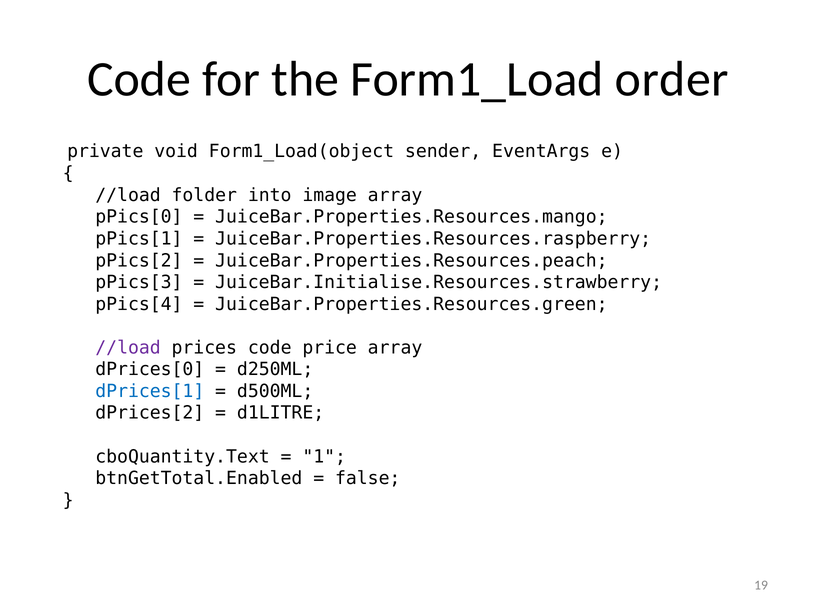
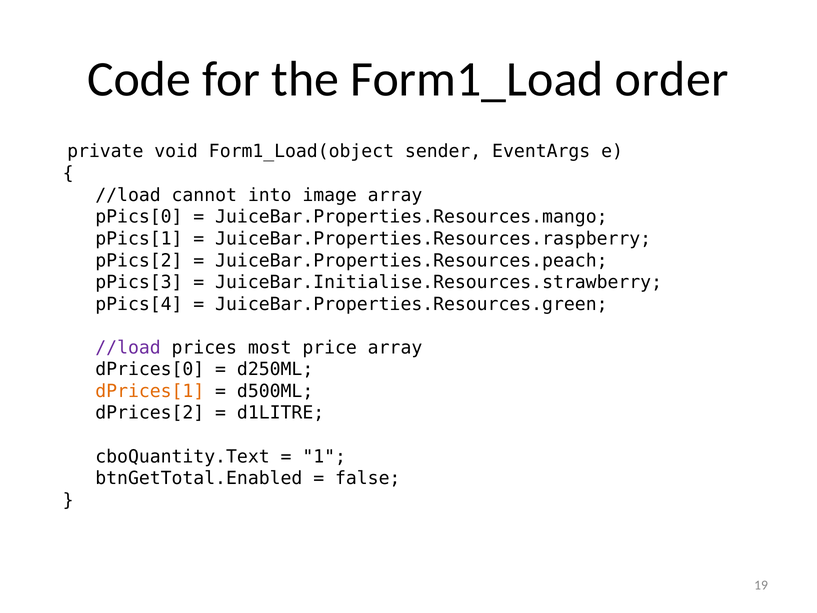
folder: folder -> cannot (204, 195)
prices code: code -> most (270, 348)
dPrices[1 colour: blue -> orange (150, 391)
